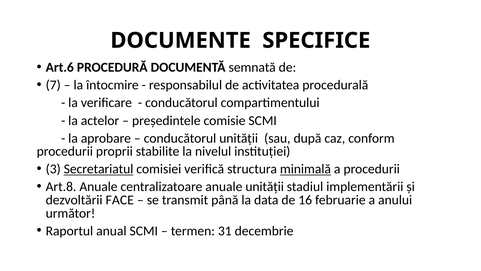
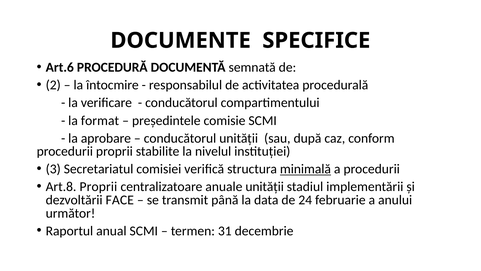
7: 7 -> 2 (53, 85)
actelor: actelor -> format (100, 120)
Secretariatul underline: present -> none (99, 169)
Art.8 Anuale: Anuale -> Proprii (98, 187)
16: 16 -> 24 (305, 200)
